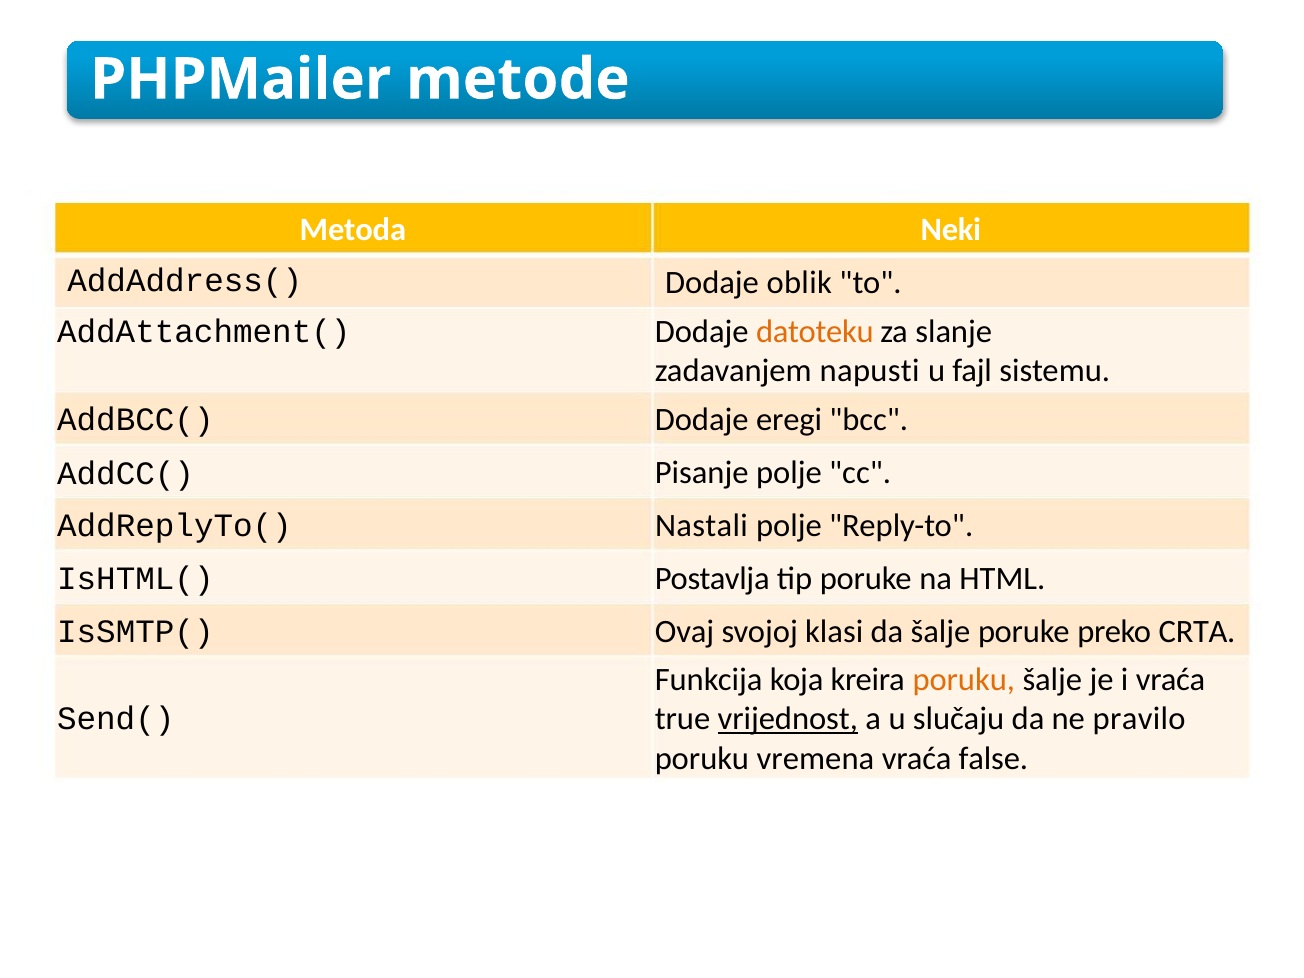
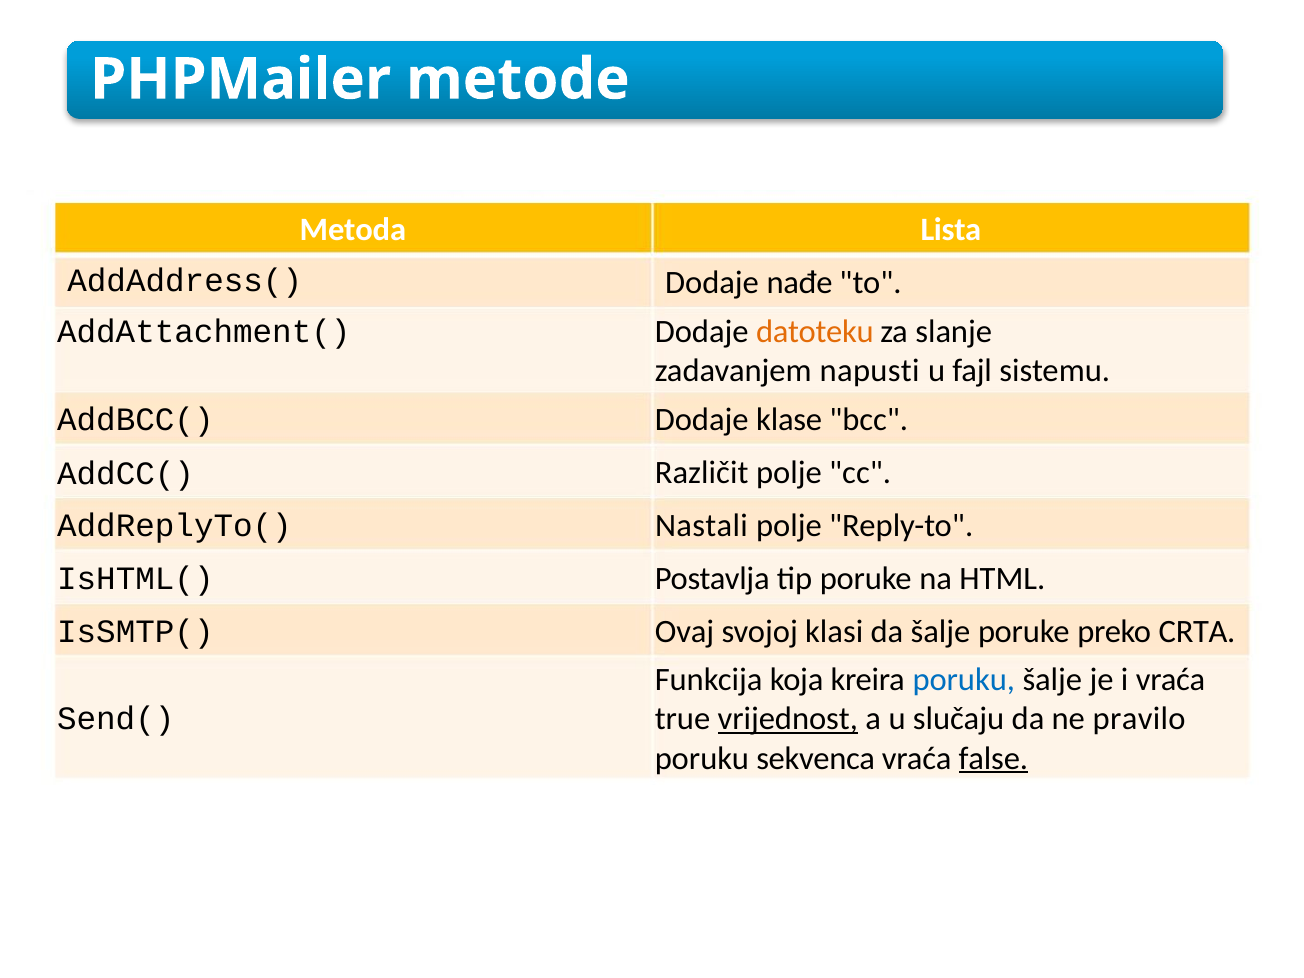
Neki: Neki -> Lista (951, 230)
oblik: oblik -> nađe (800, 283)
eregi: eregi -> klase (789, 420)
Pisanje: Pisanje -> Različit (702, 473)
poruku colour: orange -> blue (964, 680)
vremena: vremena -> sekvenca (816, 758)
false underline: none -> present (993, 758)
